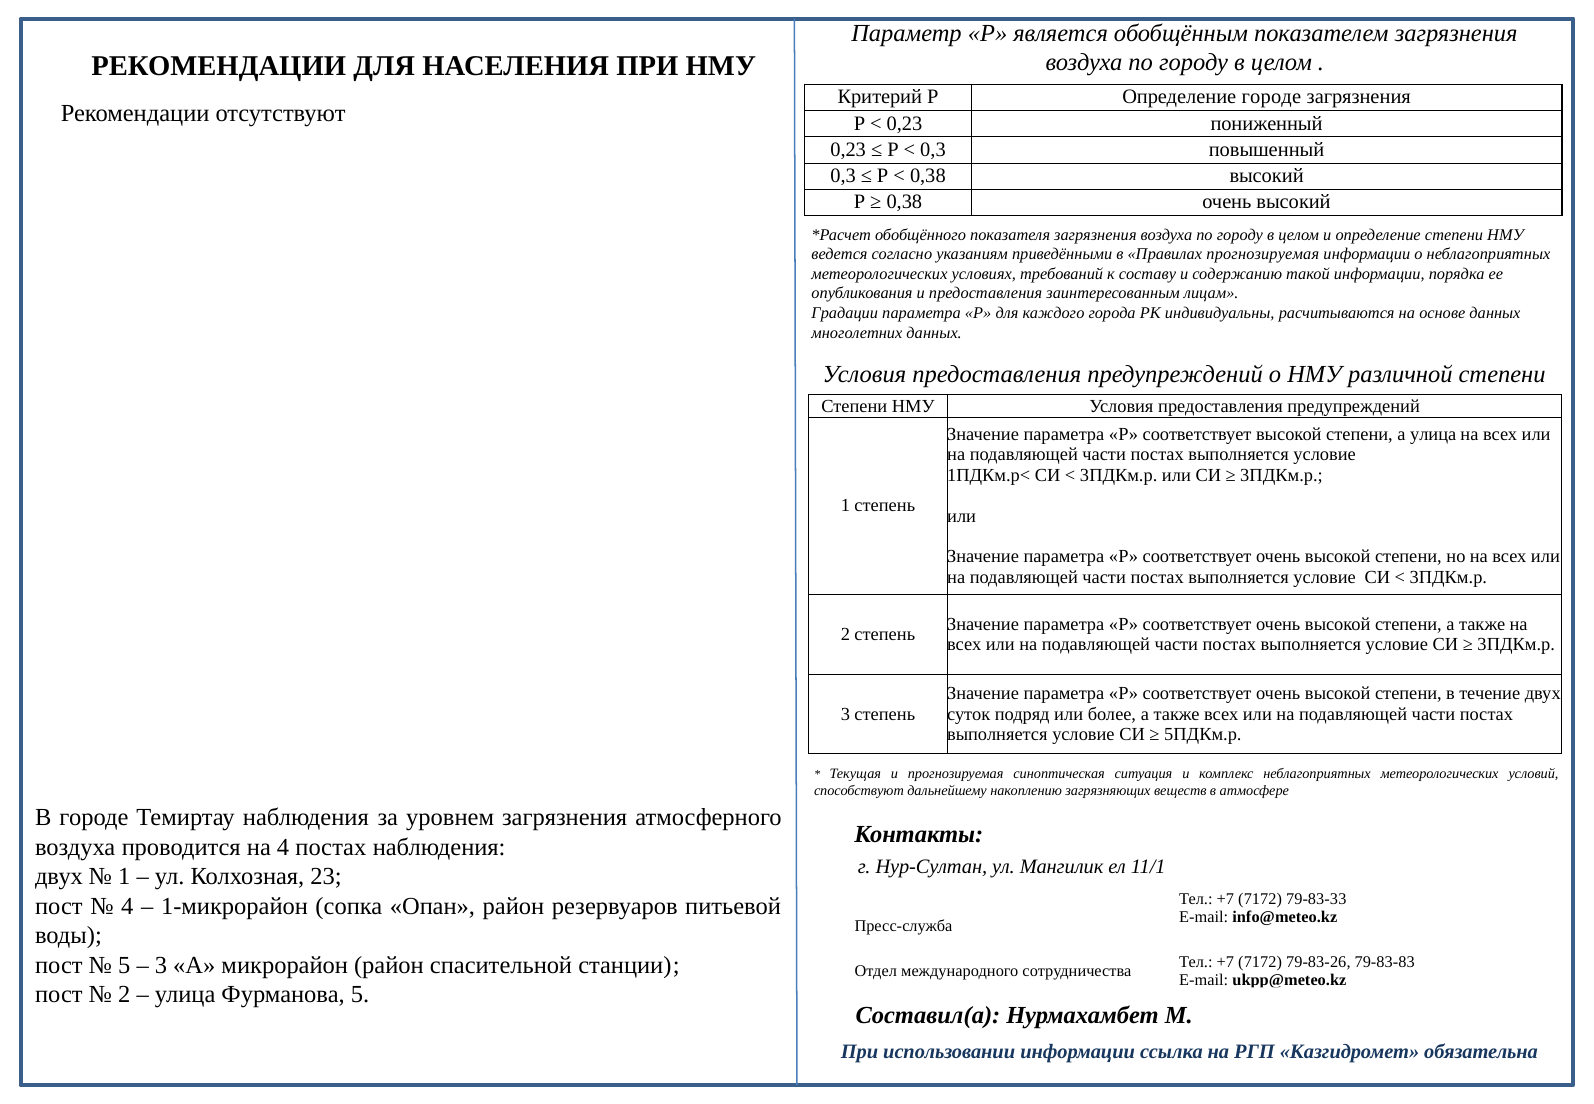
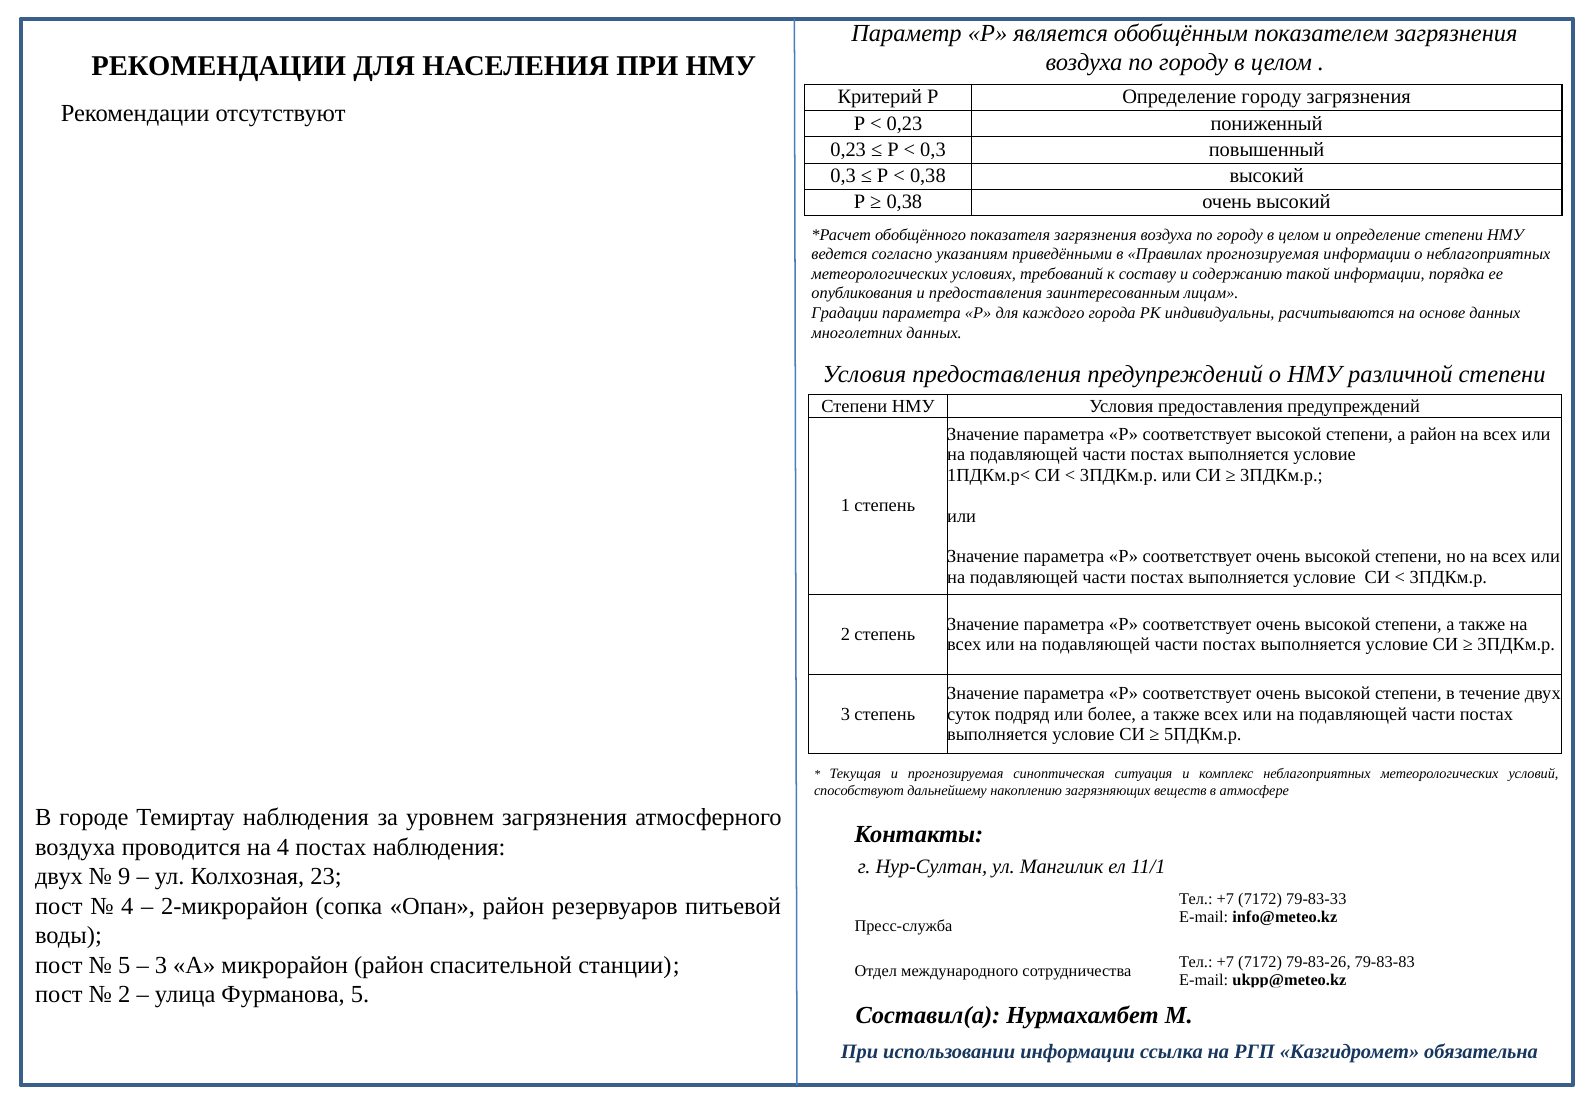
Определение городе: городе -> городу (1271, 97)
а улица: улица -> район (1433, 434)
1: 1 -> 9 (124, 876)
1-микрорайон: 1-микрорайон -> 2-микрорайон (235, 906)
